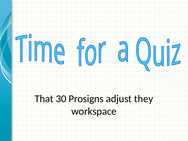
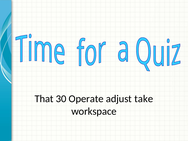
Prosigns: Prosigns -> Operate (86, 99)
they: they -> take (144, 99)
